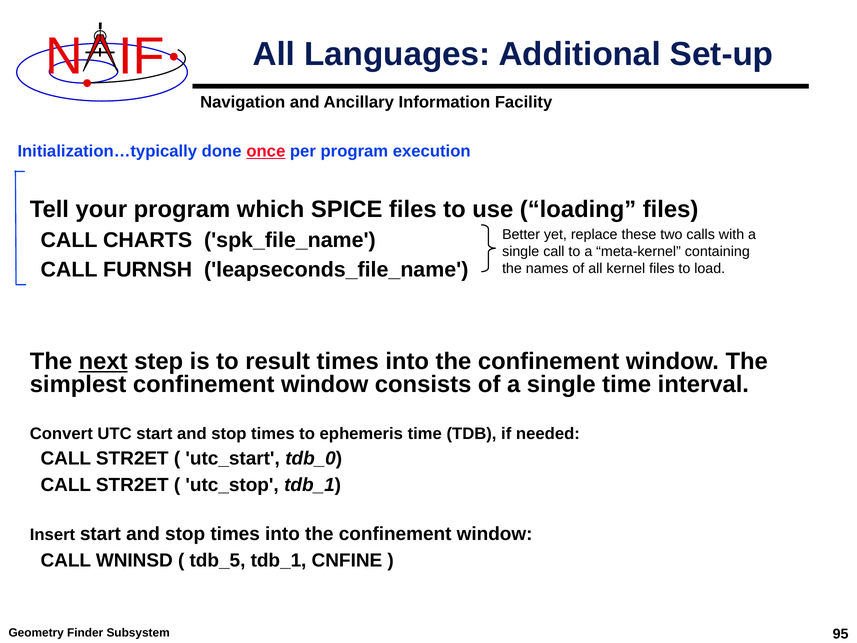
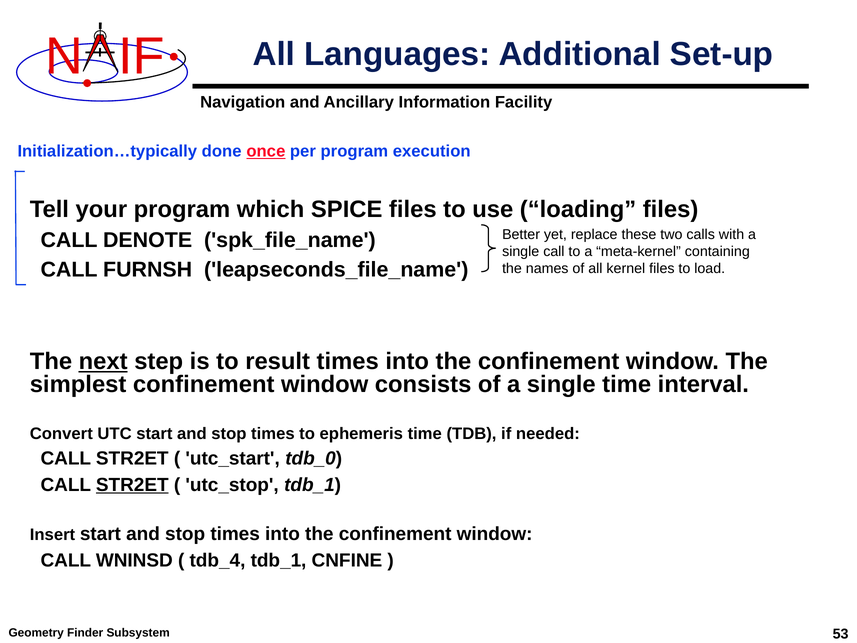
CHARTS: CHARTS -> DENOTE (148, 240)
STR2ET underline: none -> present (132, 485)
tdb_5: tdb_5 -> tdb_4 (217, 560)
95: 95 -> 53 (841, 634)
